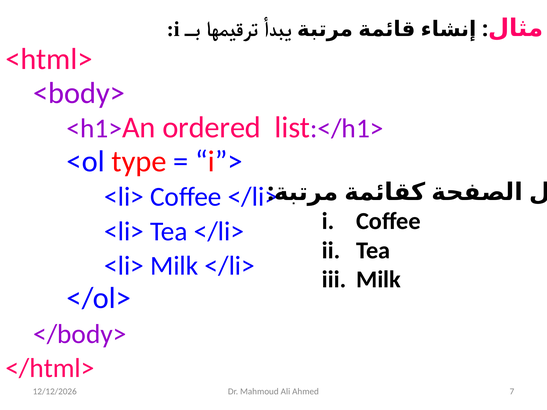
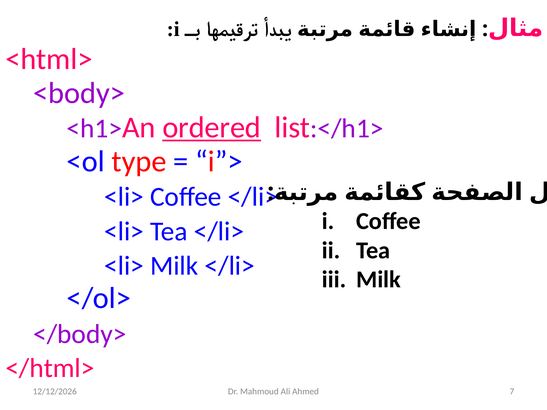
ordered underline: none -> present (212, 127)
